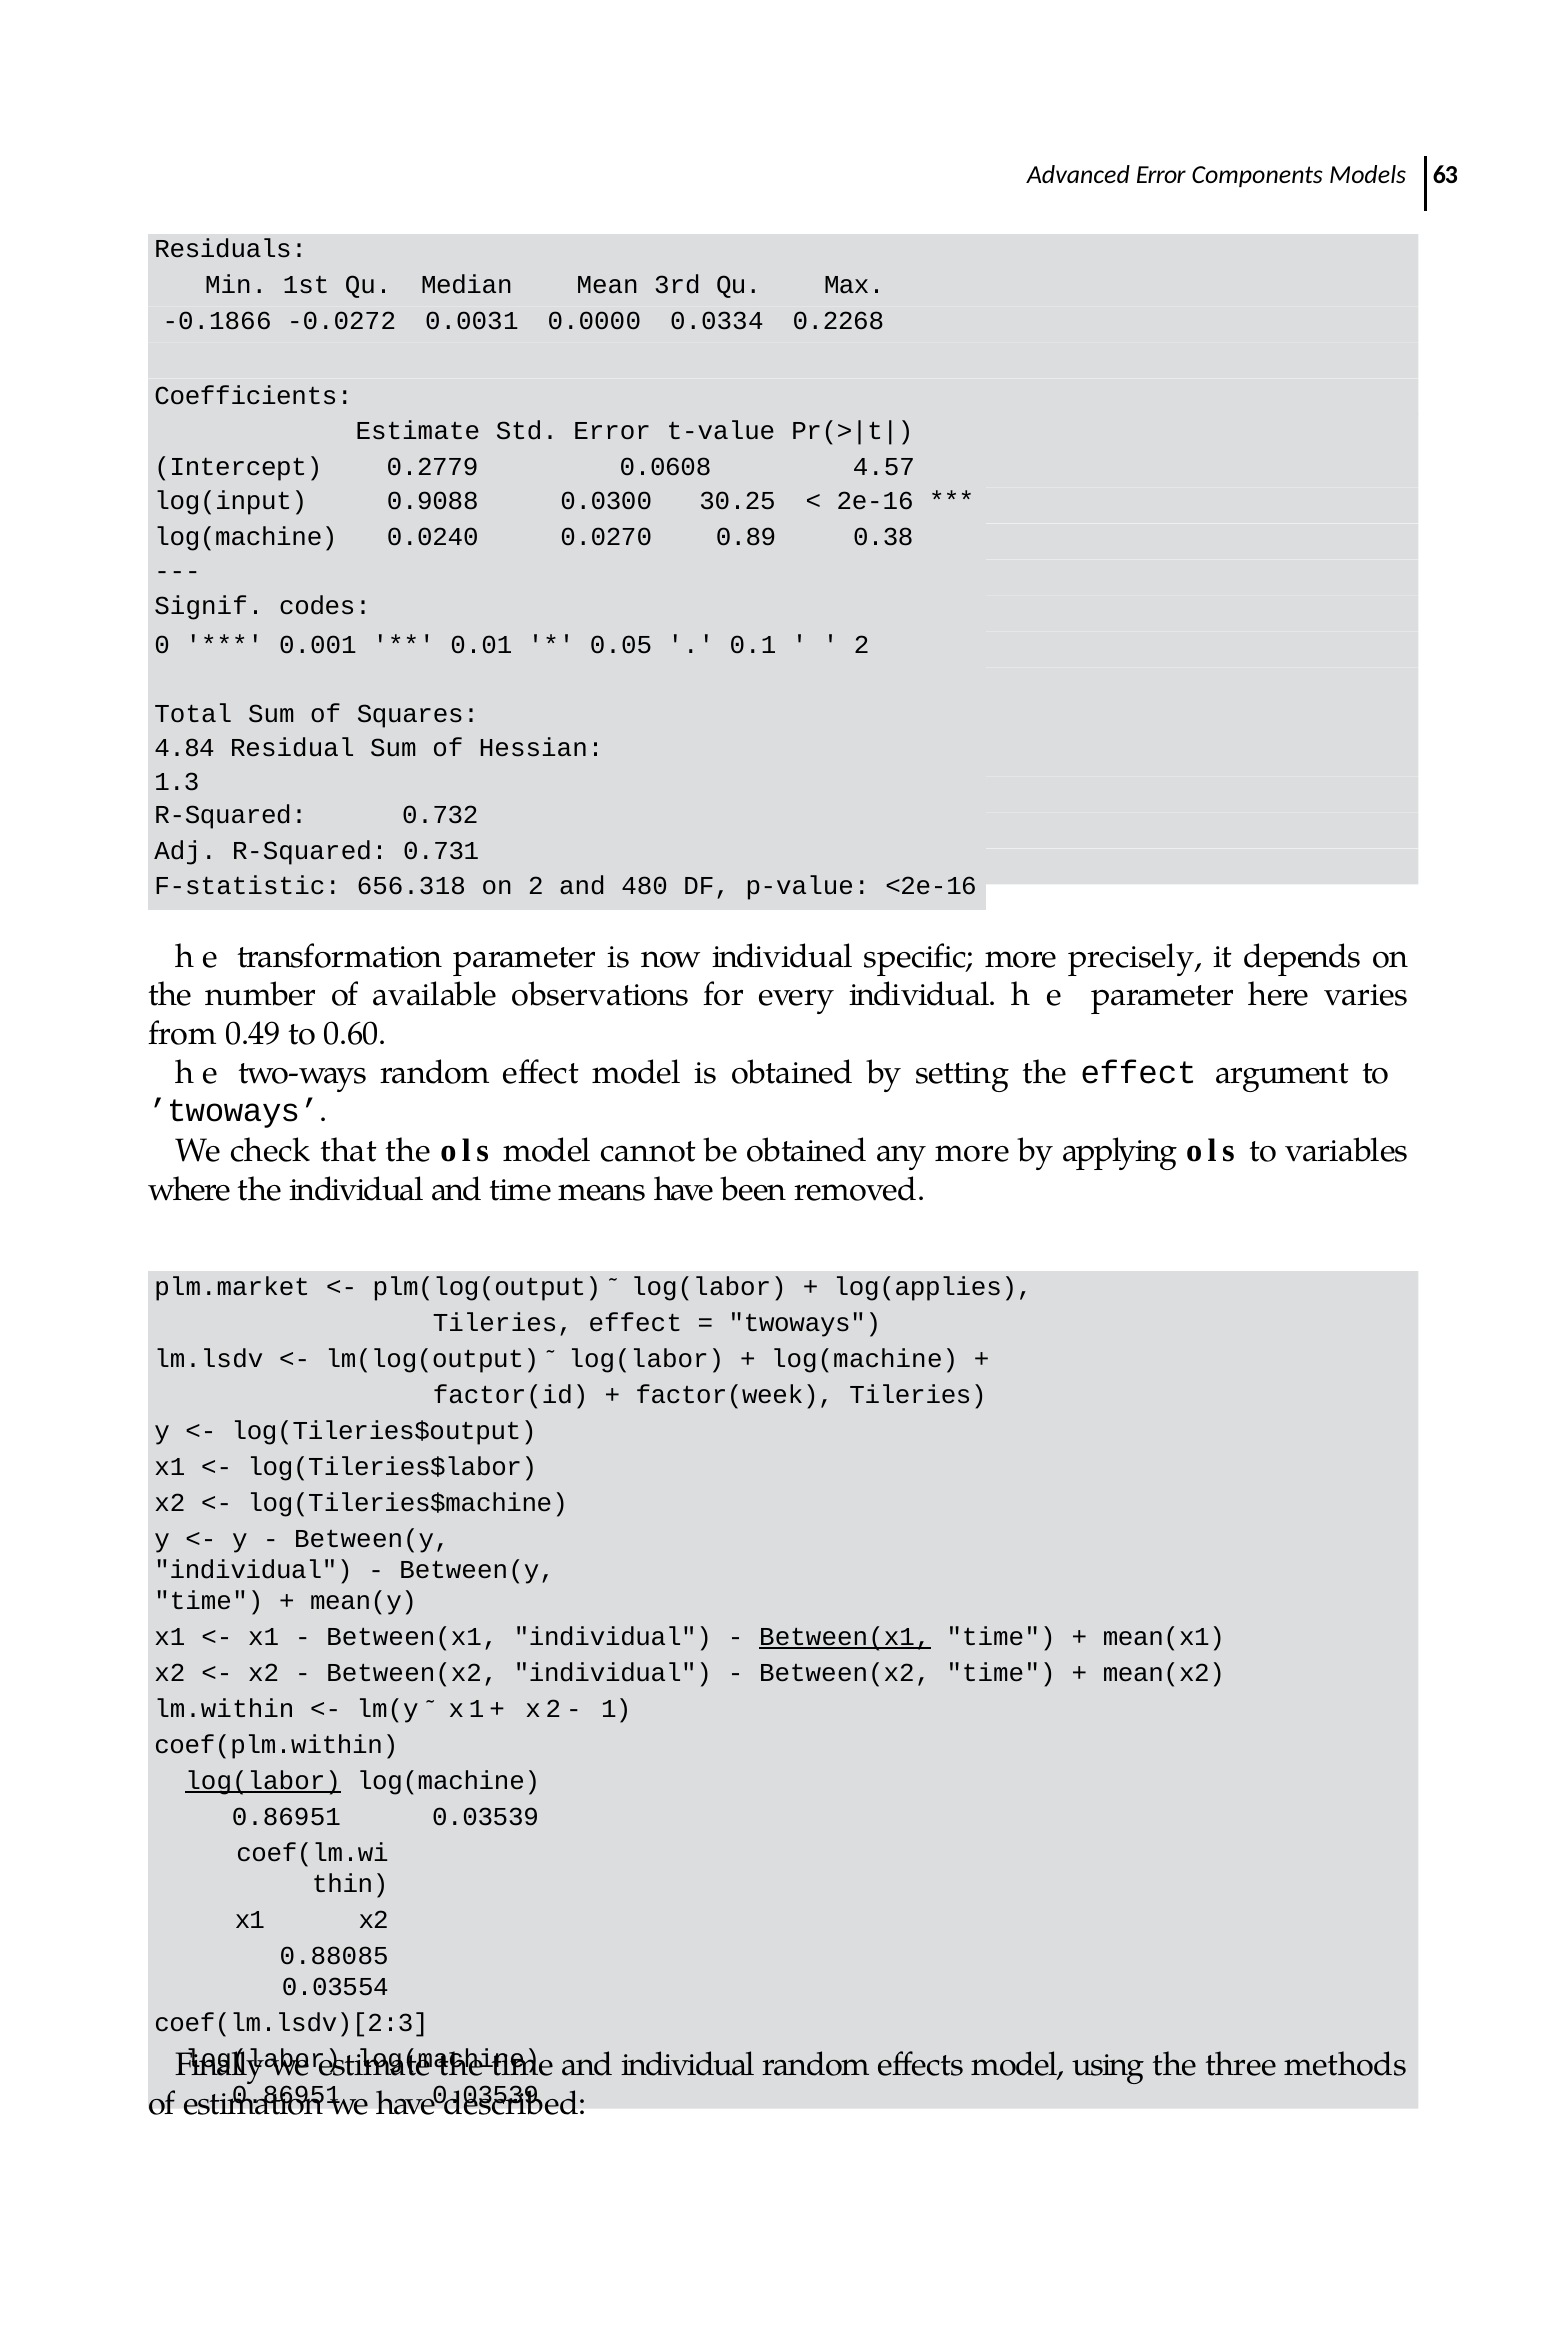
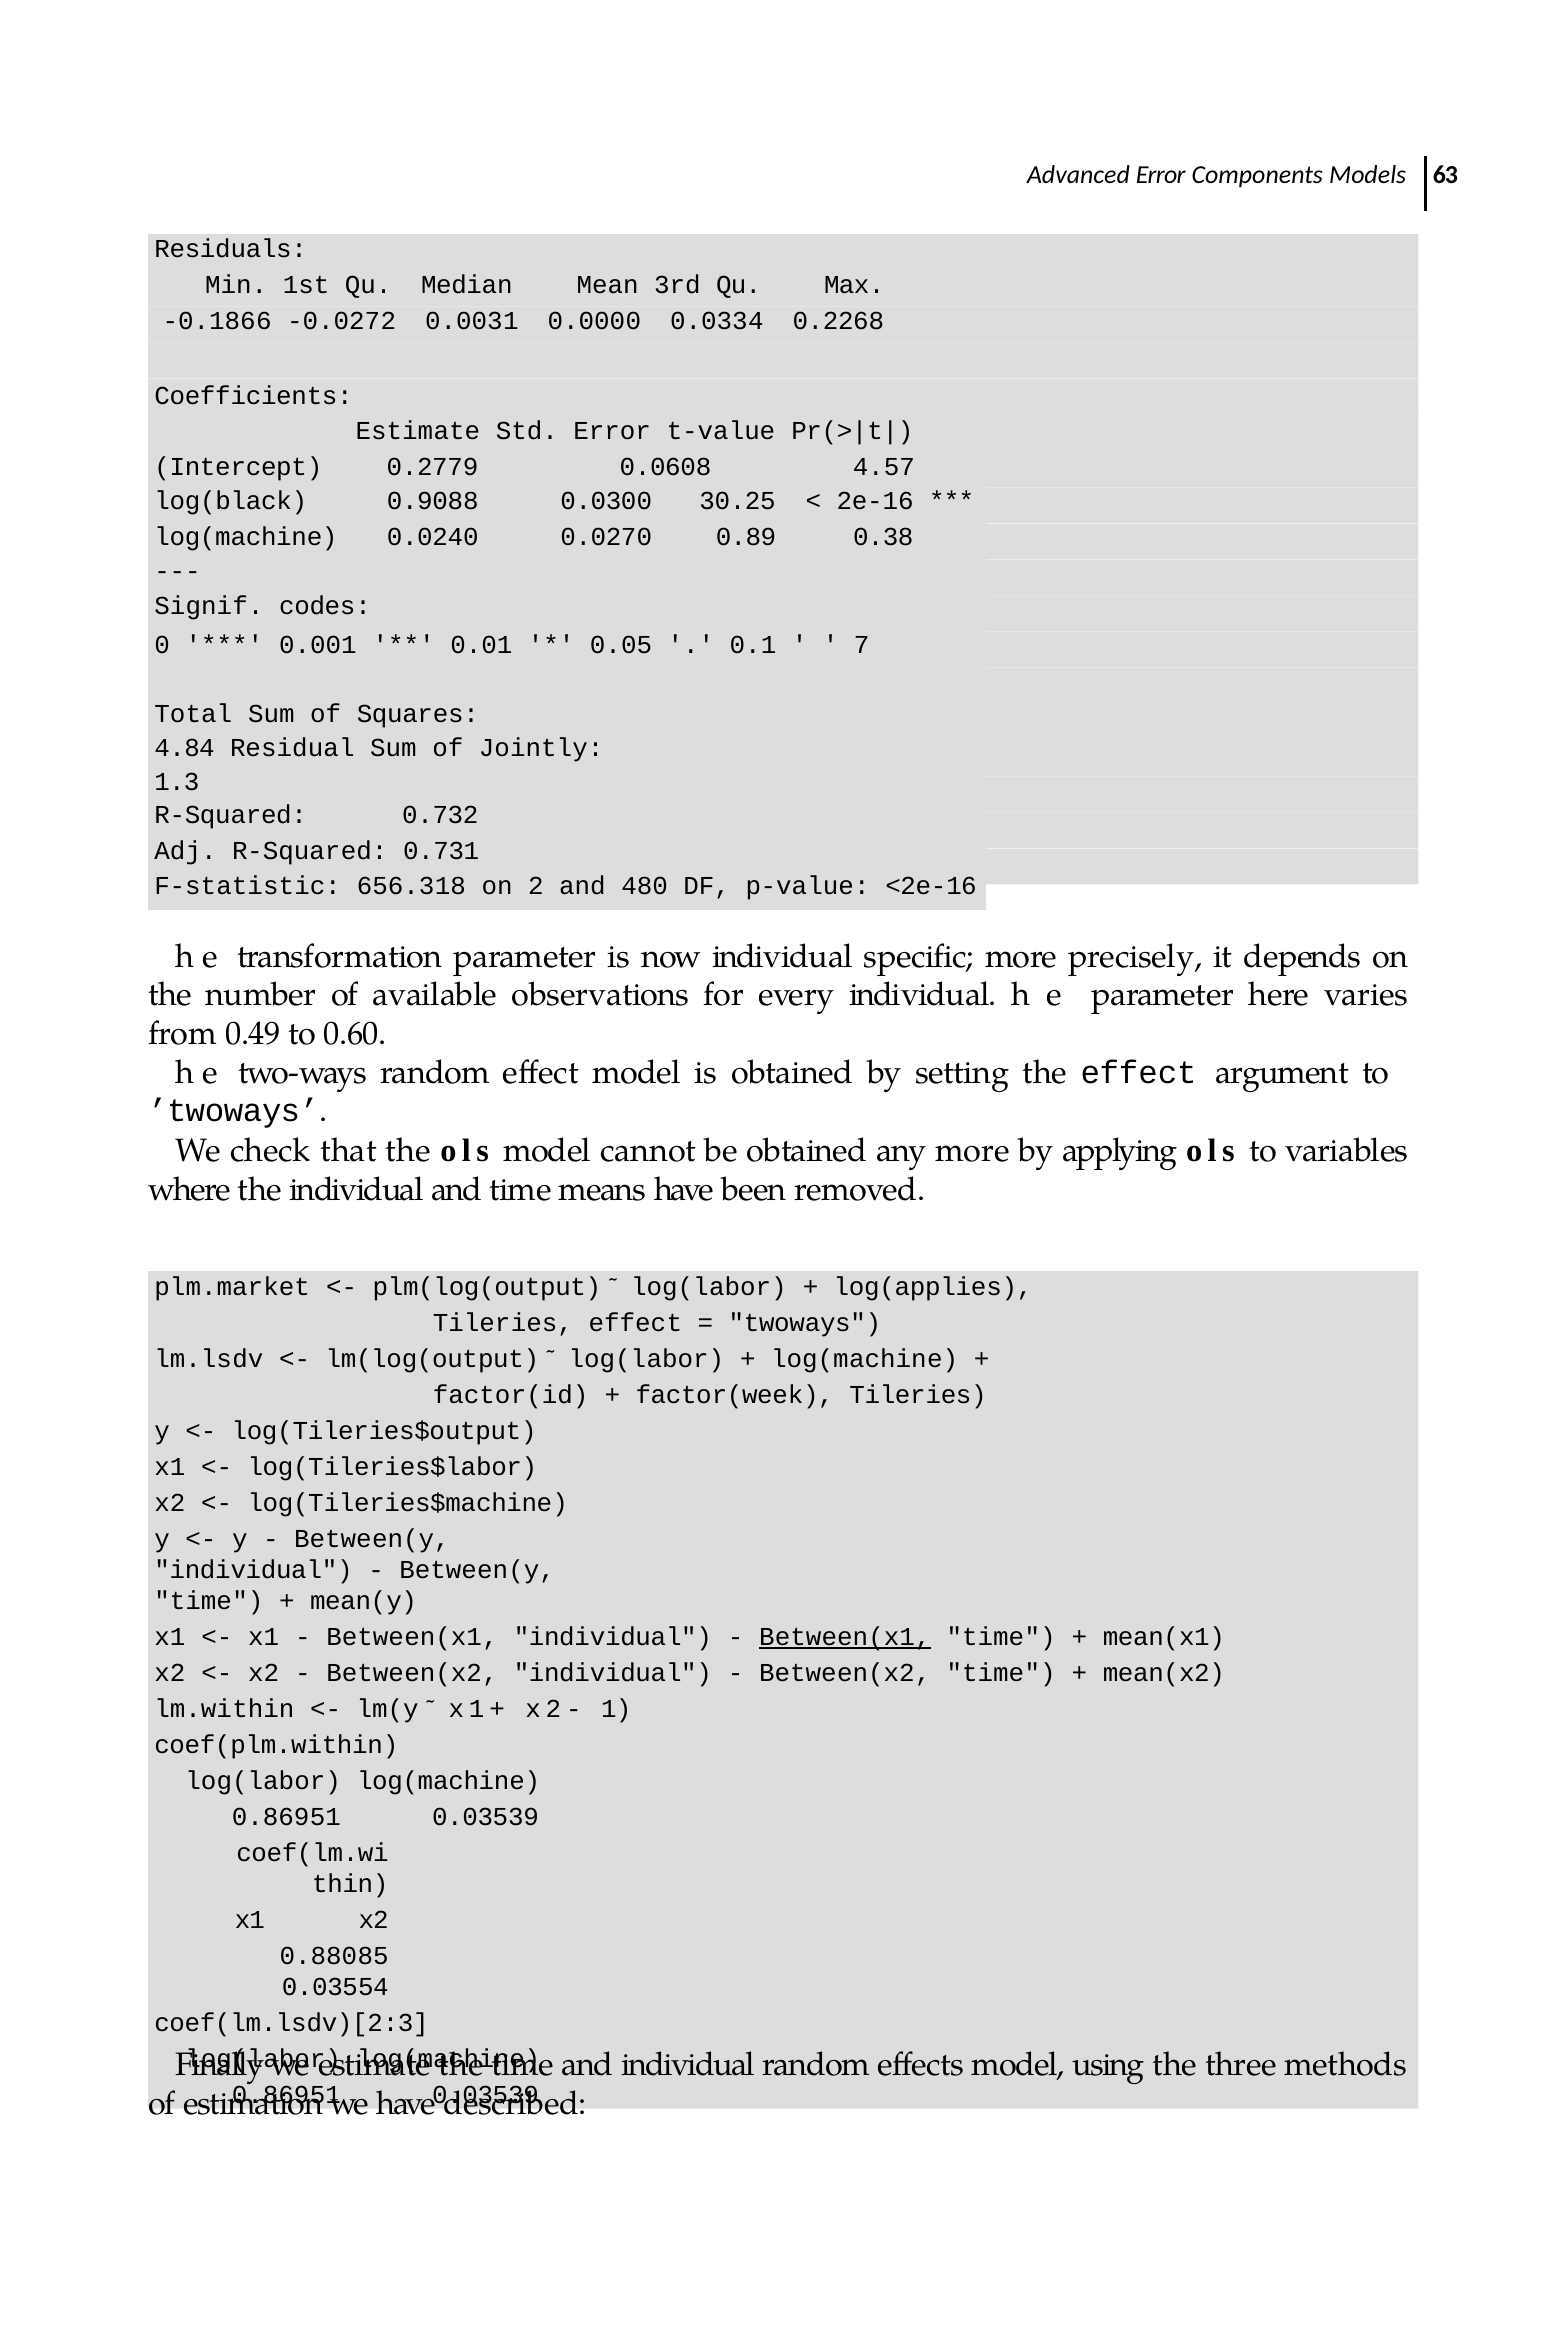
log(input: log(input -> log(black (231, 501)
2: 2 -> 7 (862, 645)
Hessian: Hessian -> Jointly (541, 748)
log(labor underline: present -> none (263, 1781)
